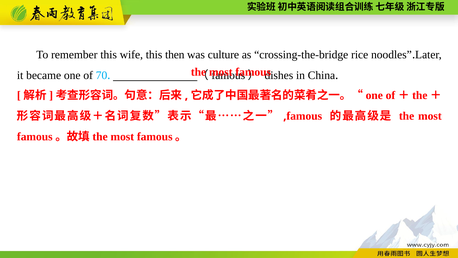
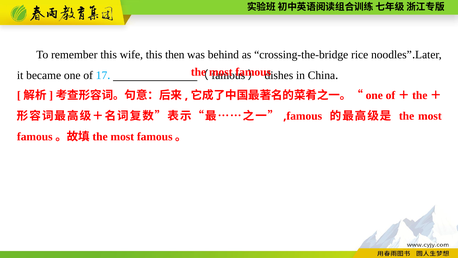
culture: culture -> behind (223, 55)
70: 70 -> 17 (102, 75)
